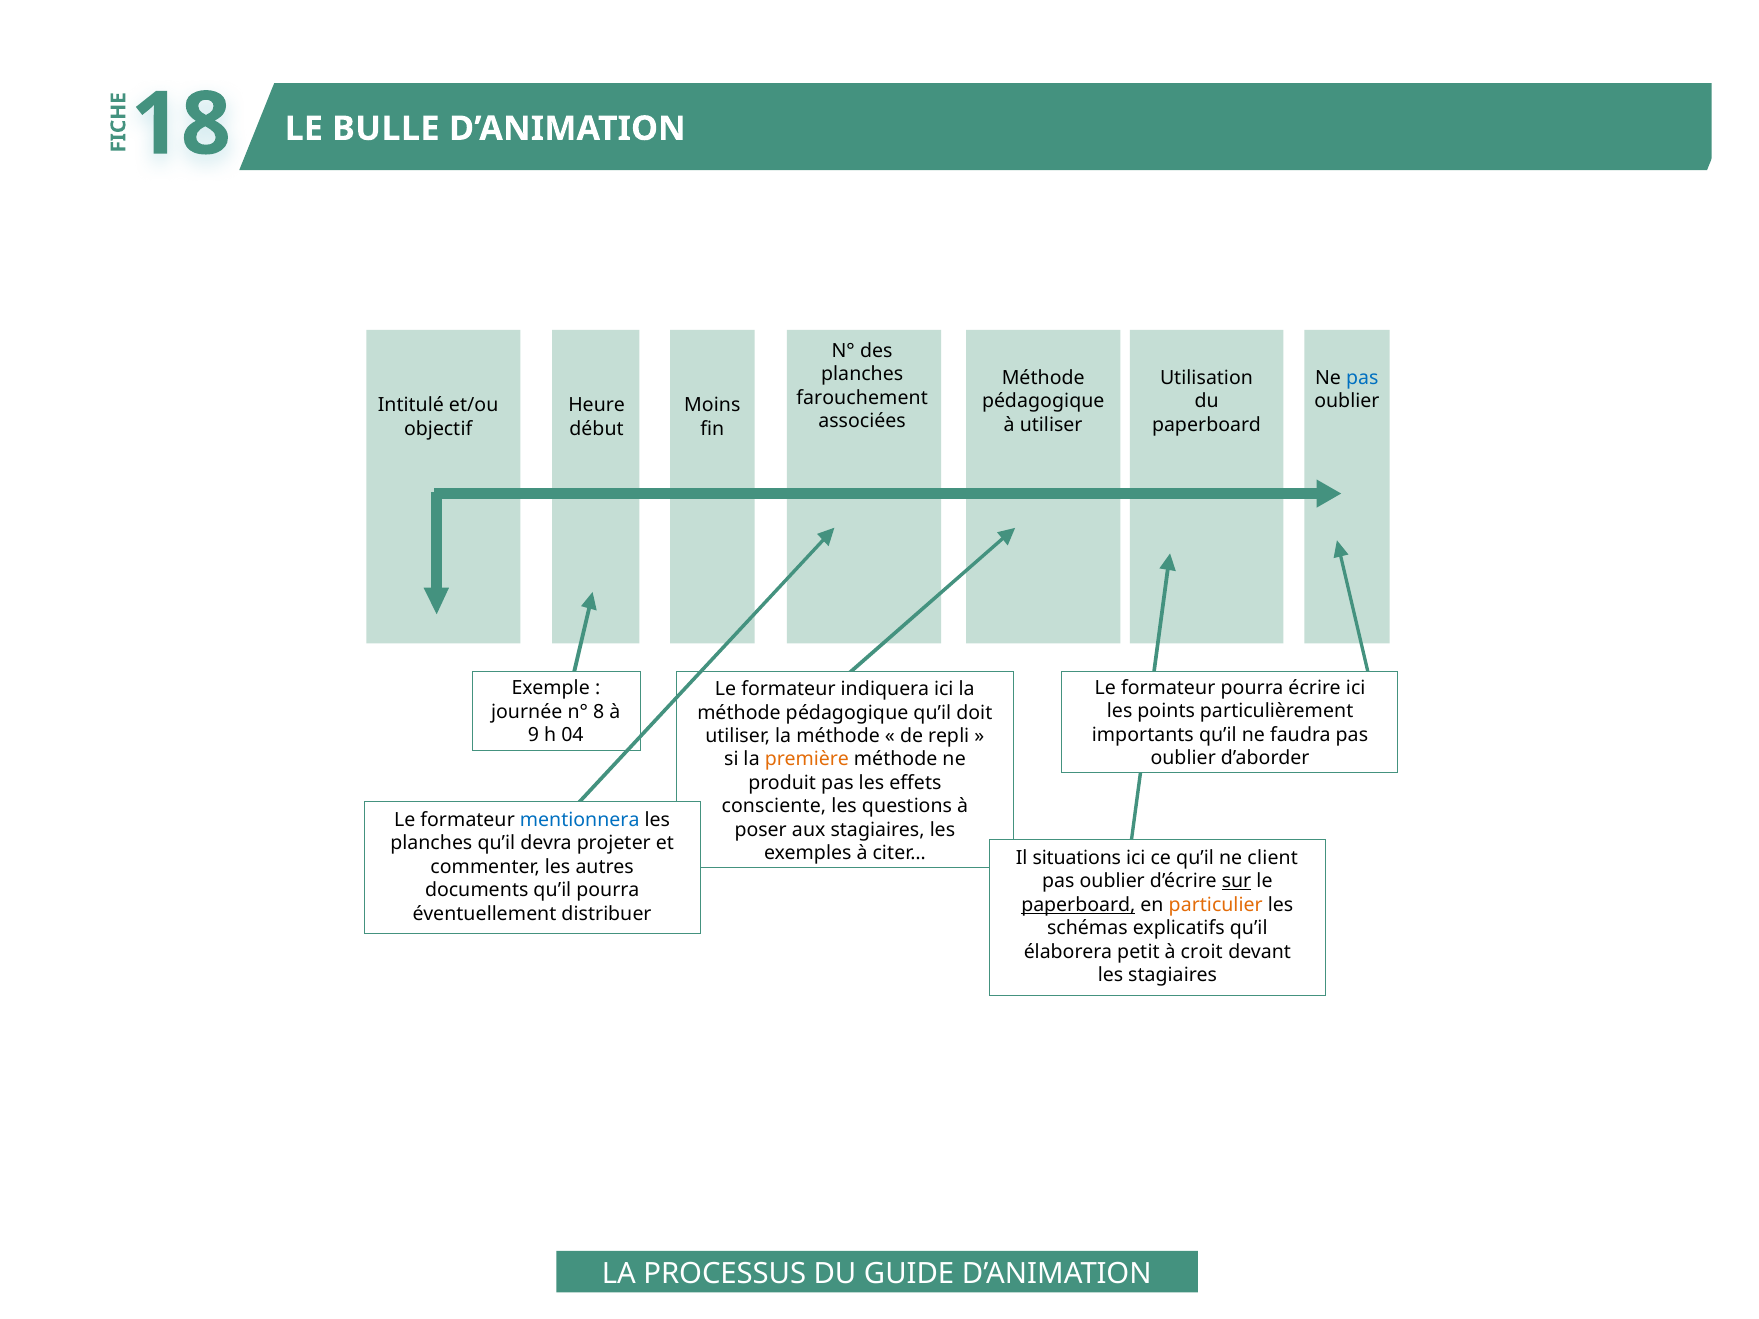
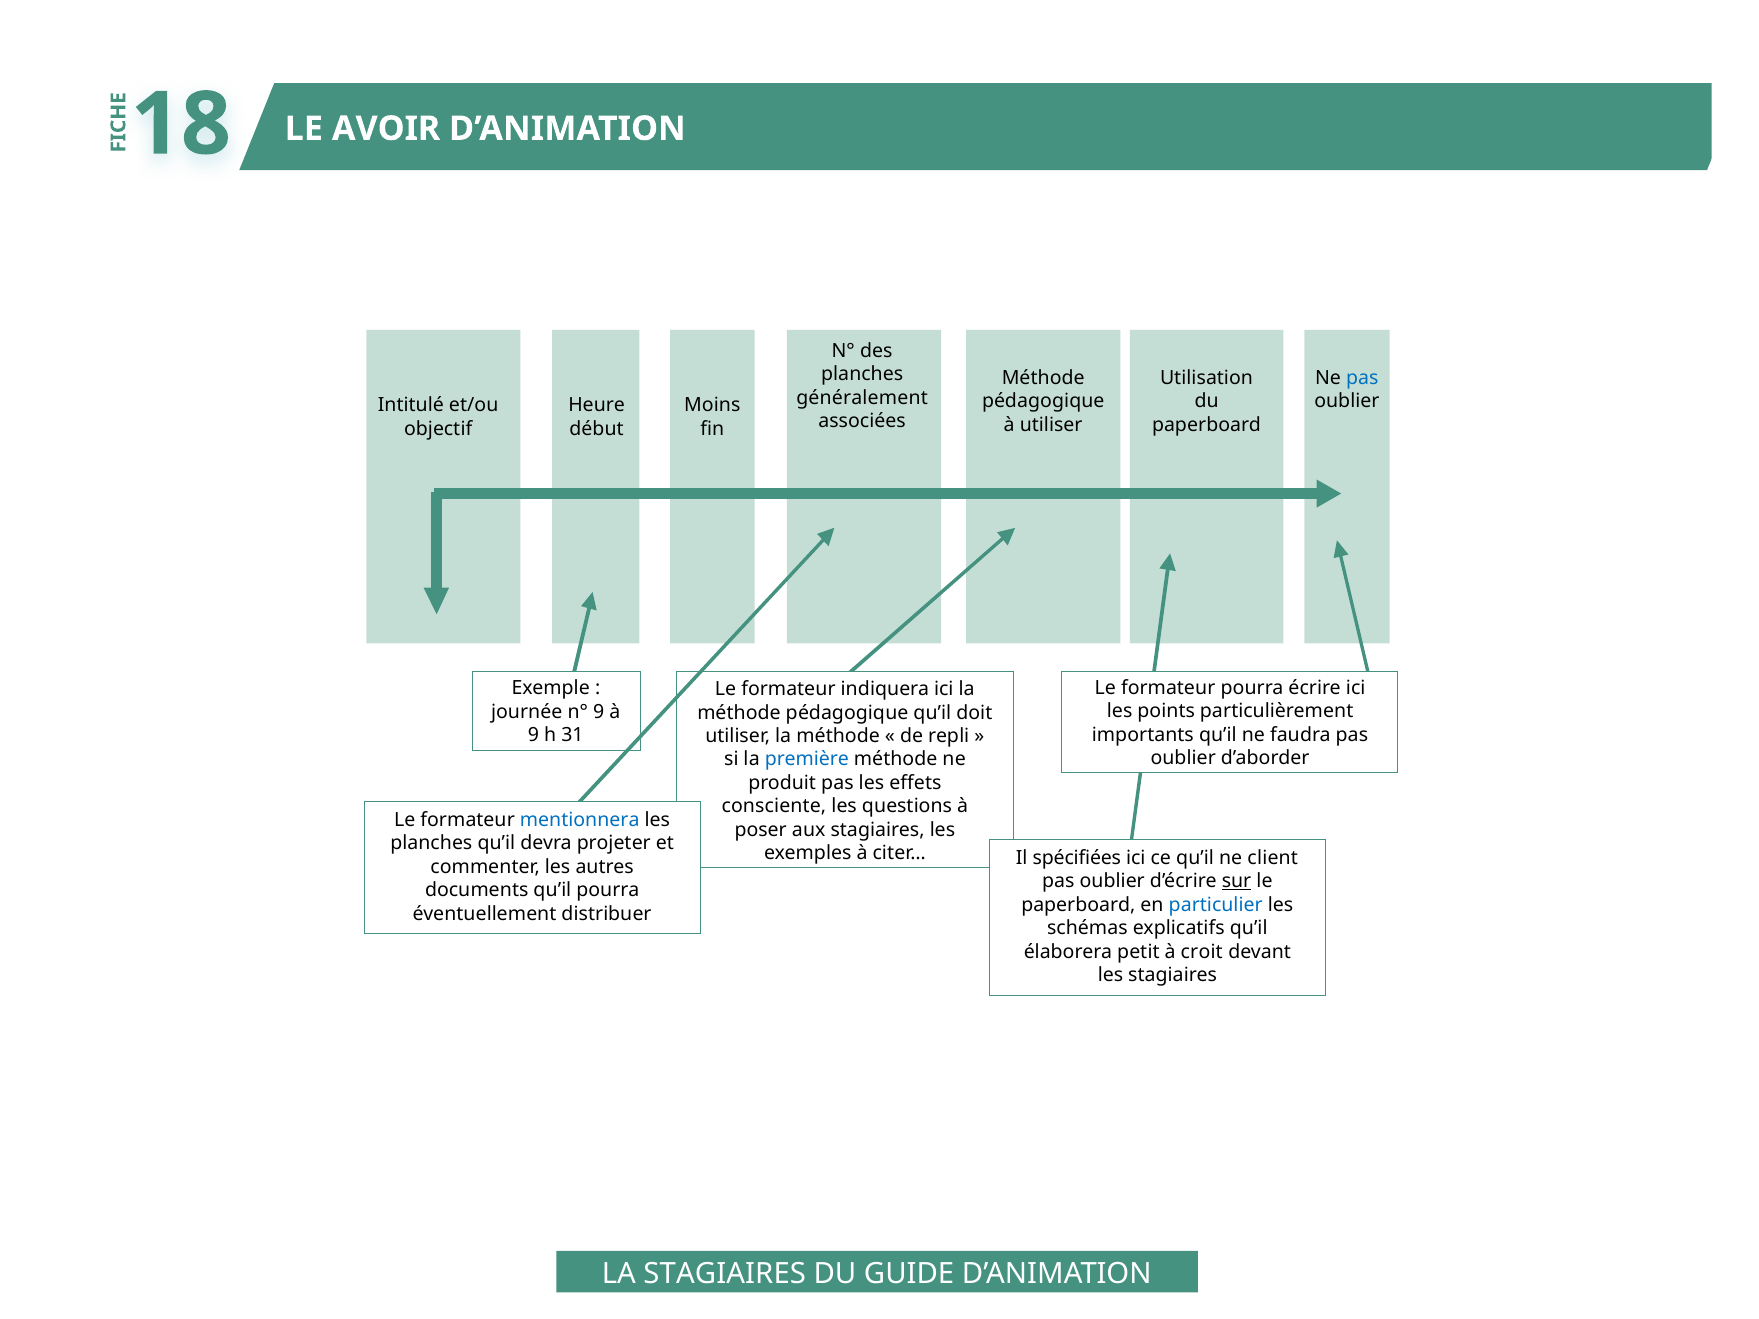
BULLE: BULLE -> AVOIR (386, 129)
farouchement: farouchement -> généralement (862, 398)
n° 8: 8 -> 9 (599, 712)
04: 04 -> 31 (573, 735)
première colour: orange -> blue (807, 760)
situations: situations -> spécifiées (1077, 858)
paperboard underline: present -> none (1078, 905)
particulier colour: orange -> blue (1216, 905)
LA PROCESSUS: PROCESSUS -> STAGIAIRES (725, 1274)
